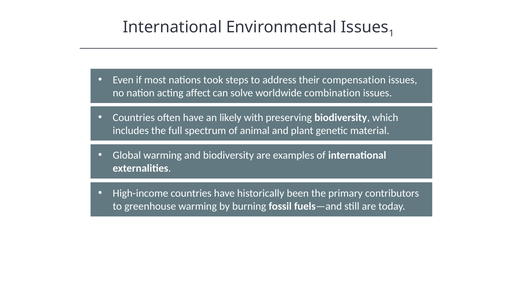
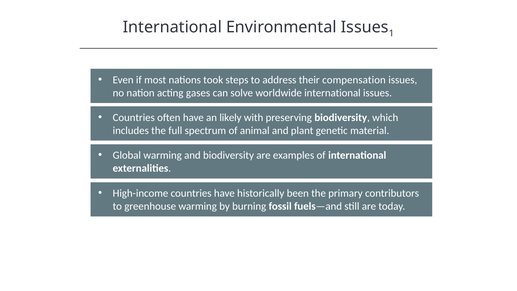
affect: affect -> gases (198, 93)
worldwide combination: combination -> international (332, 93)
